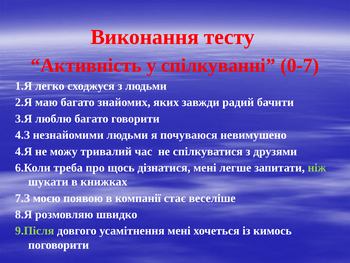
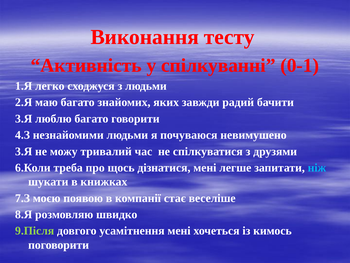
0-7: 0-7 -> 0-1 (300, 65)
4.Я: 4.Я -> 3.Я (24, 151)
ніж colour: light green -> light blue (317, 167)
